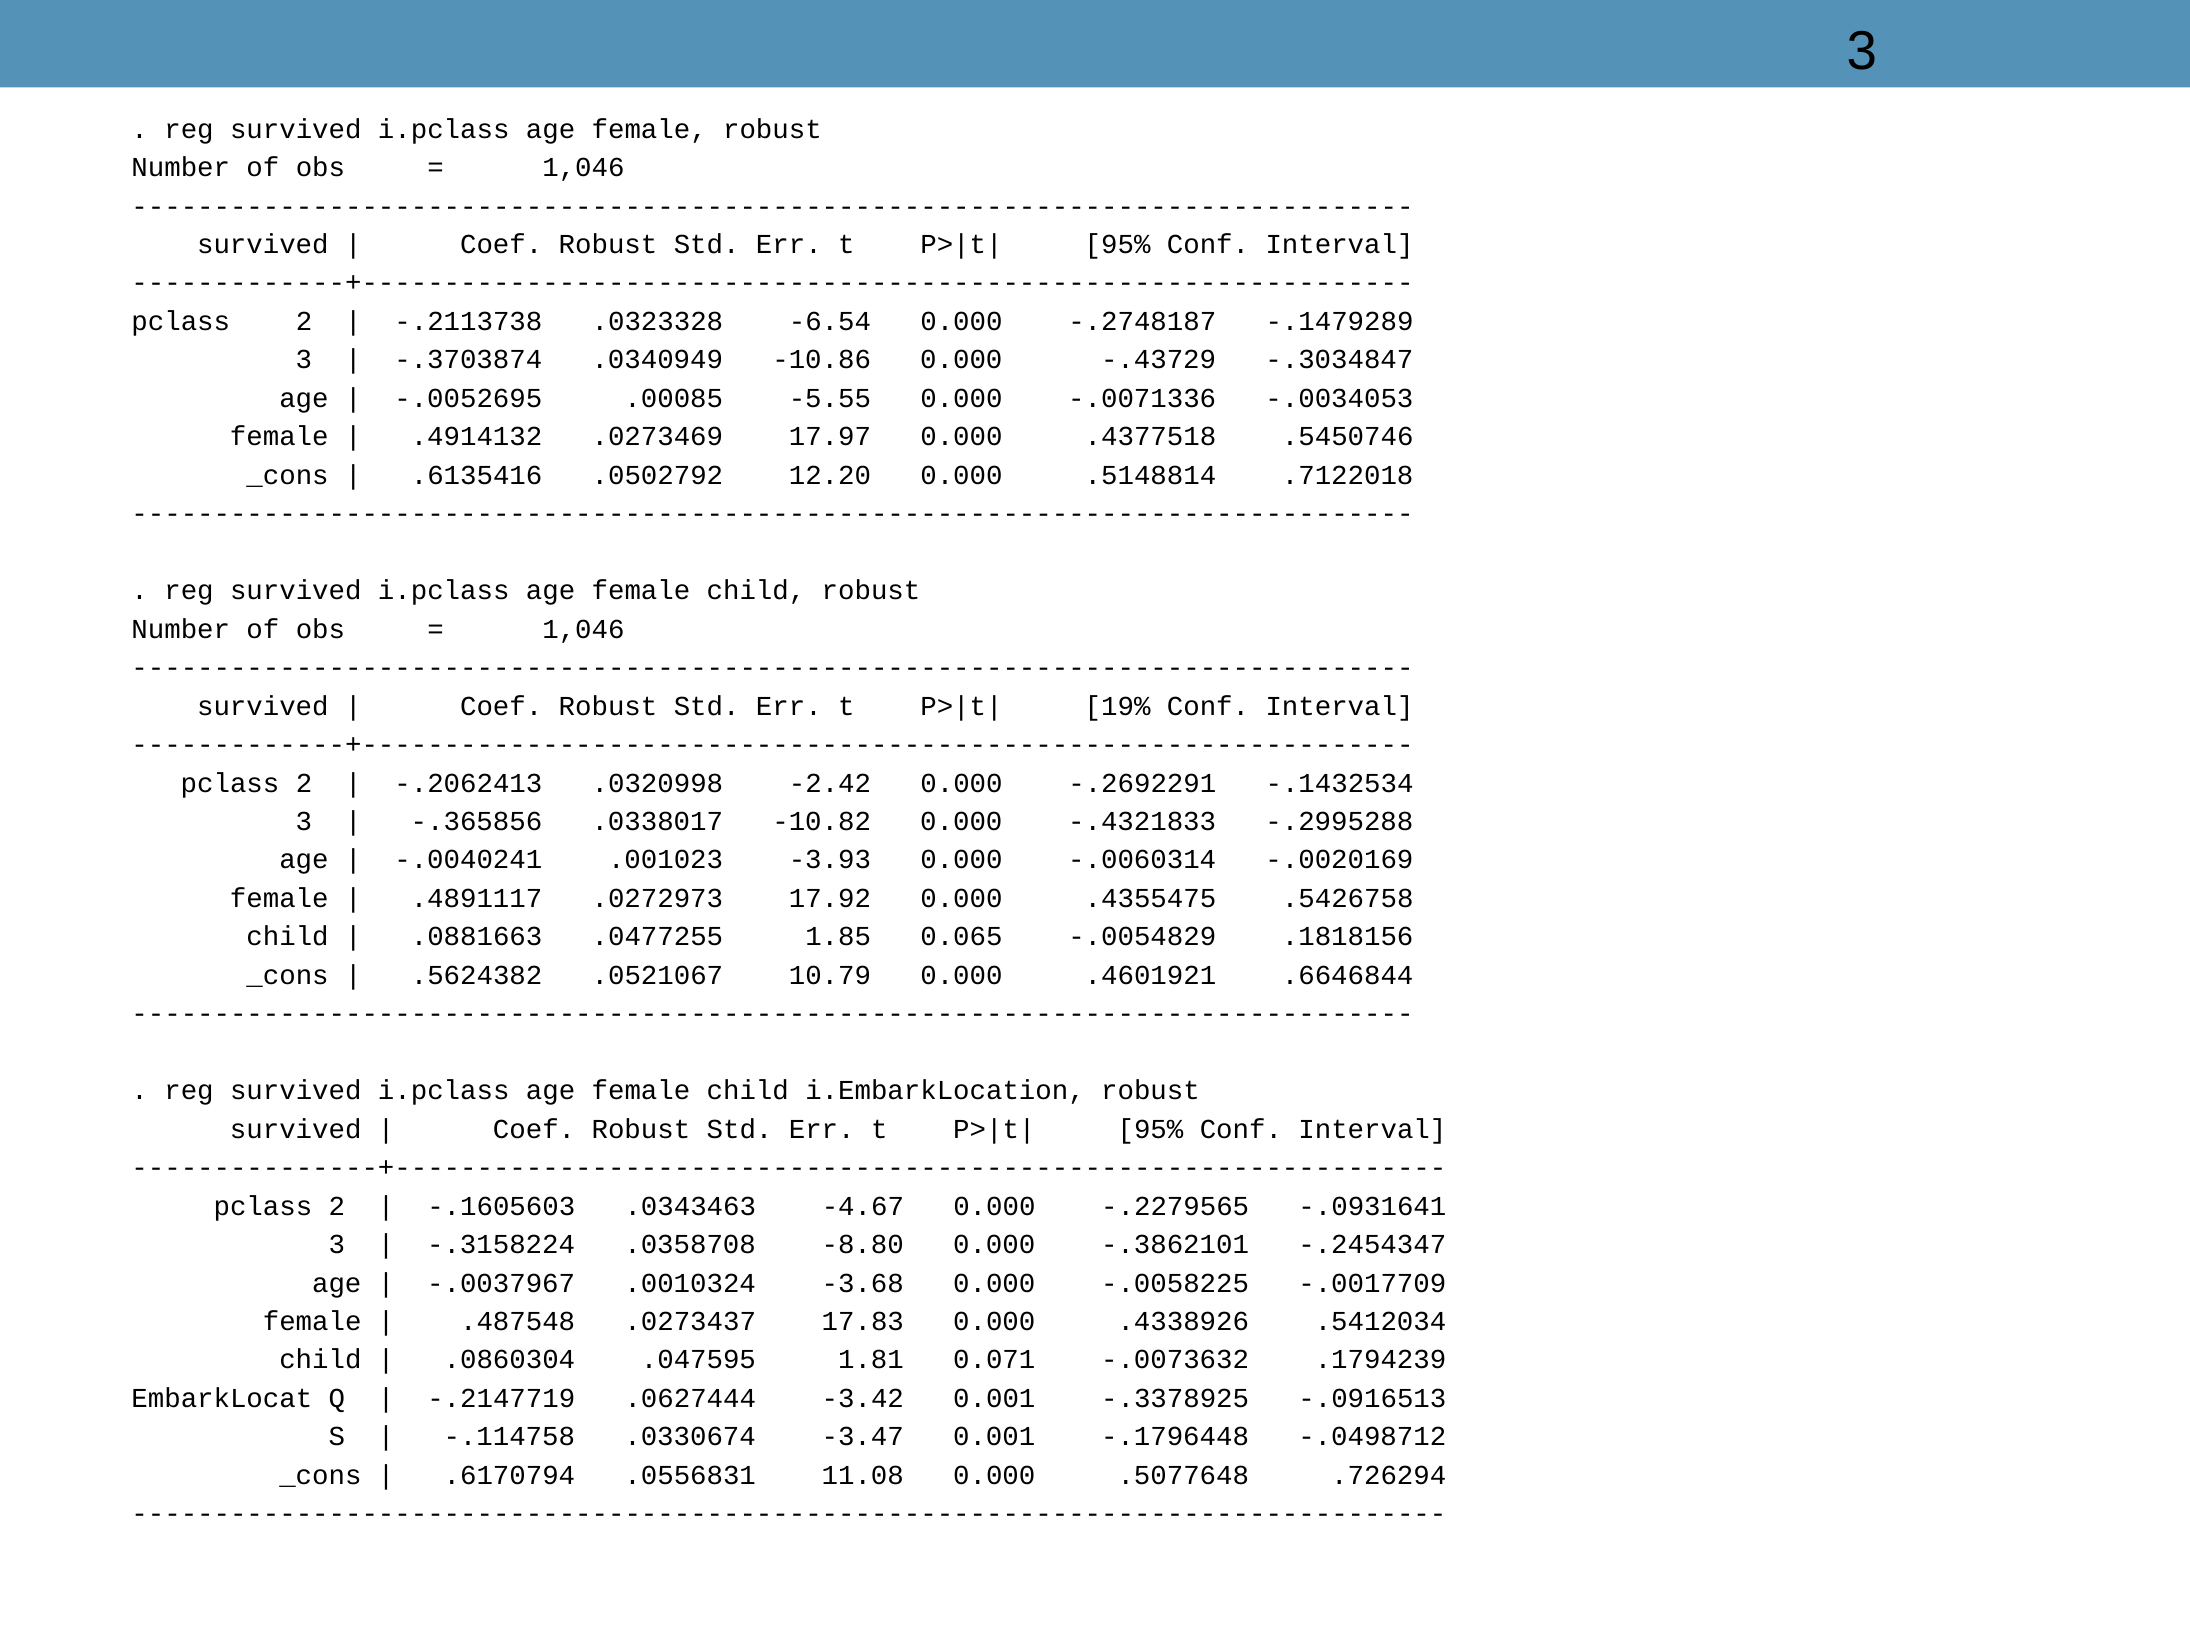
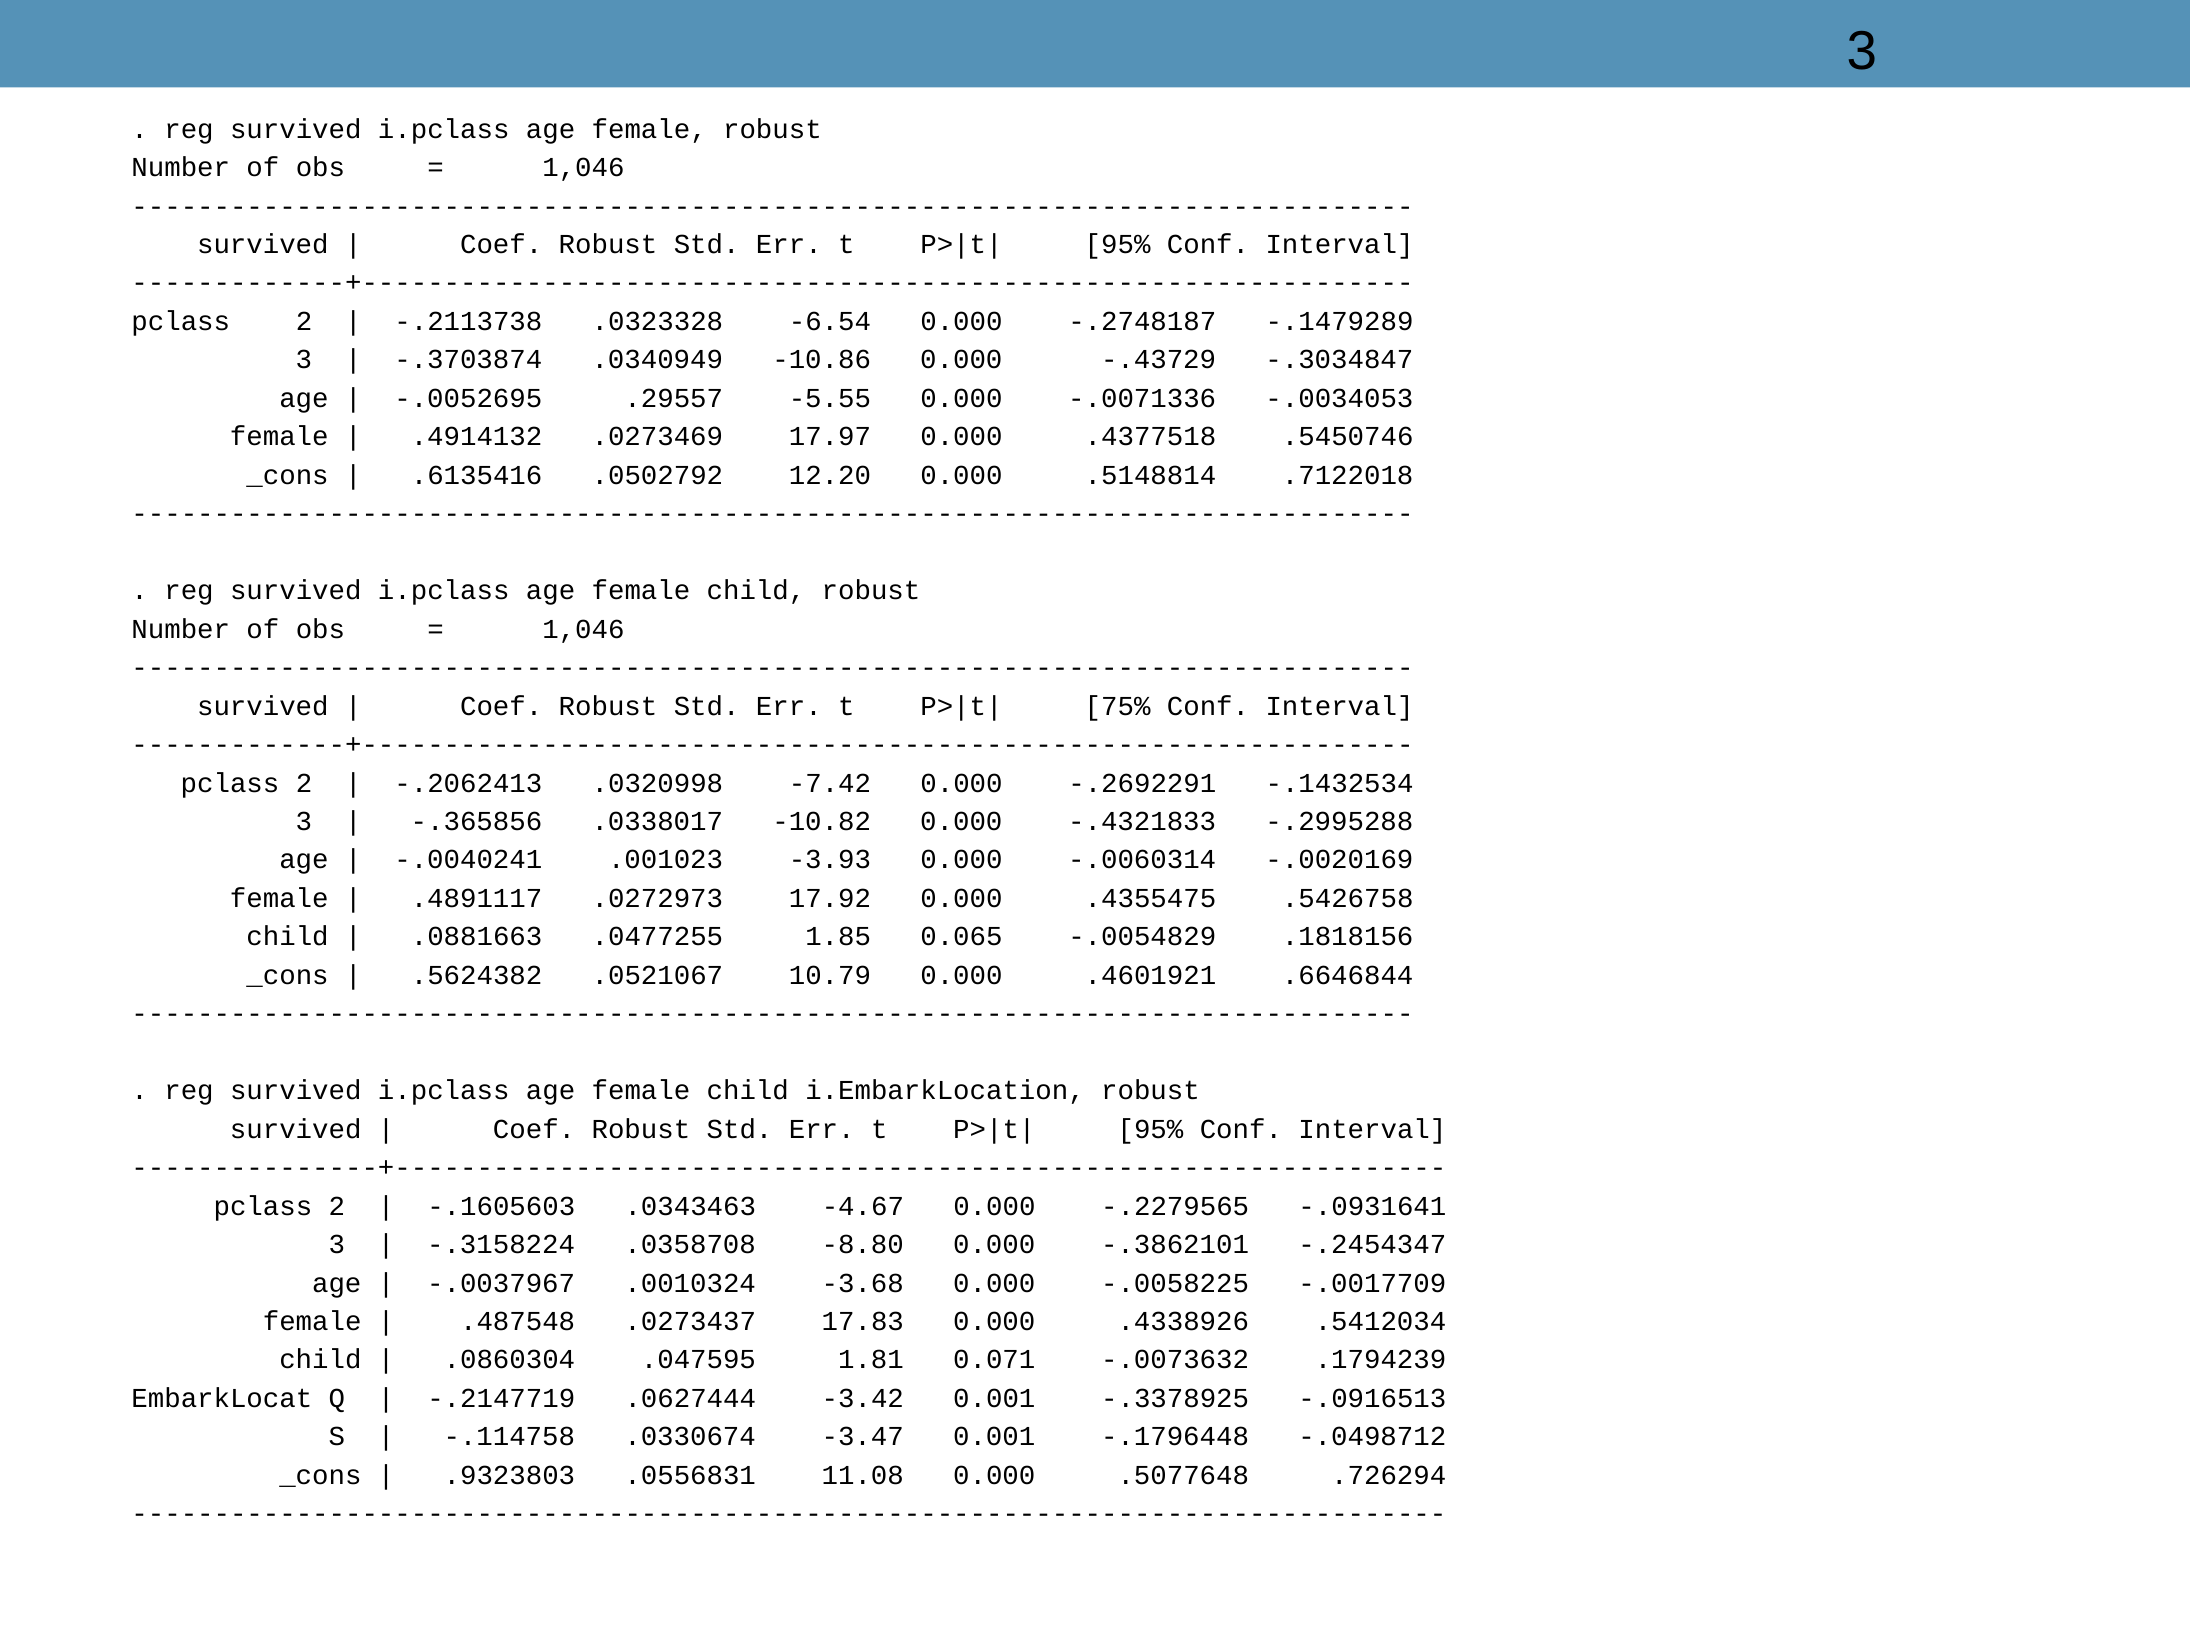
.00085: .00085 -> .29557 (674, 398)
19%: 19% -> 75% (1118, 706)
-2.42: -2.42 -> -7.42 (830, 783)
.6170794: .6170794 -> .9323803 (509, 1475)
